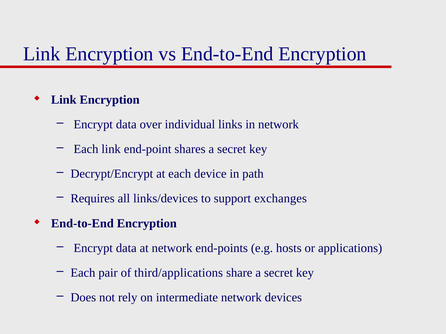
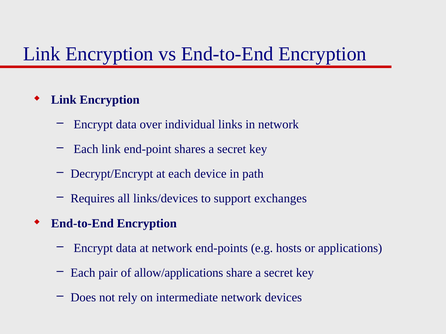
third/applications: third/applications -> allow/applications (179, 273)
